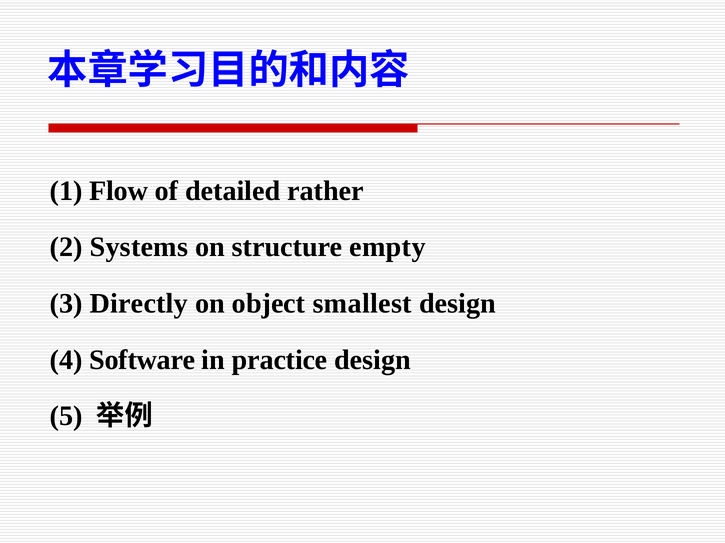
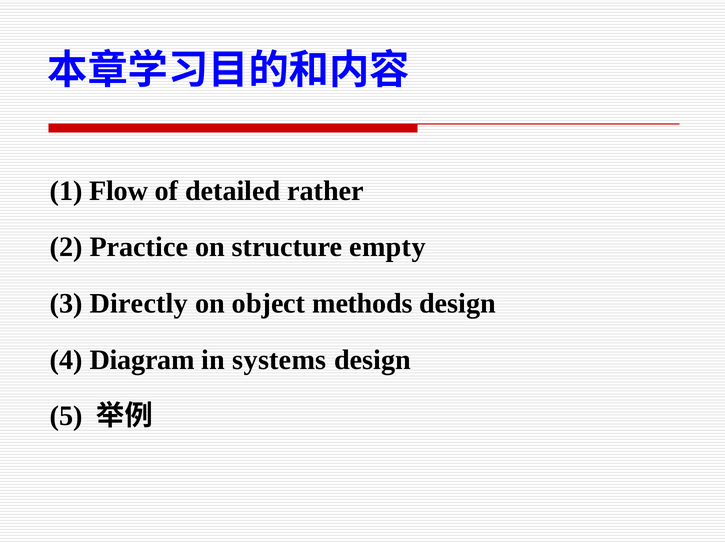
Systems: Systems -> Practice (139, 247)
smallest: smallest -> methods (362, 304)
Software: Software -> Diagram (142, 360)
practice: practice -> systems (279, 360)
